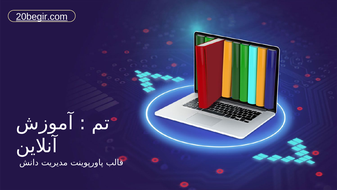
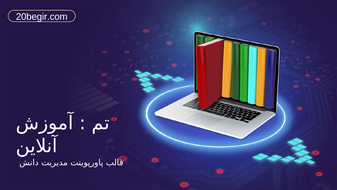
20begir.com underline: present -> none (42, 17)
